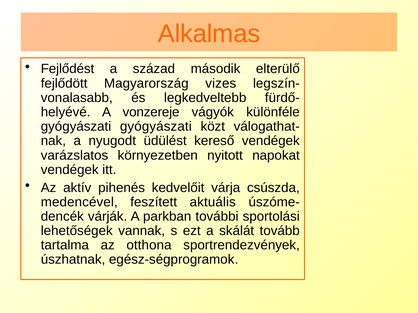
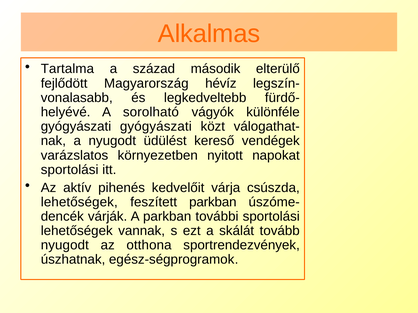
Fejlődést: Fejlődést -> Tartalma (67, 69)
vizes: vizes -> hévíz (221, 83)
vonzereje: vonzereje -> sorolható (151, 112)
vendégek: vendégek -> sportolási (70, 170)
medencével: medencével -> lehetőségek (79, 202)
feszített aktuális: aktuális -> parkban (213, 202)
tartalma: tartalma -> nyugodt (65, 246)
